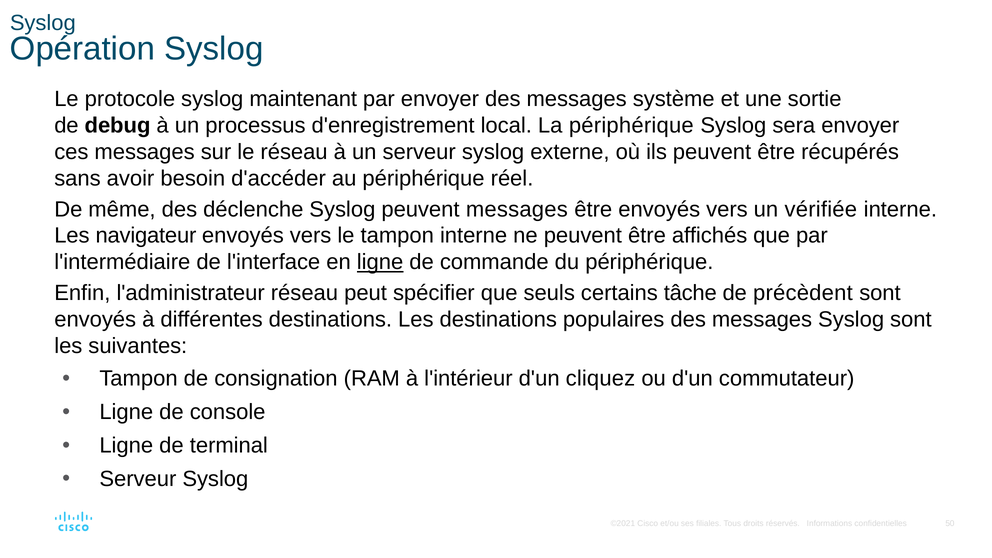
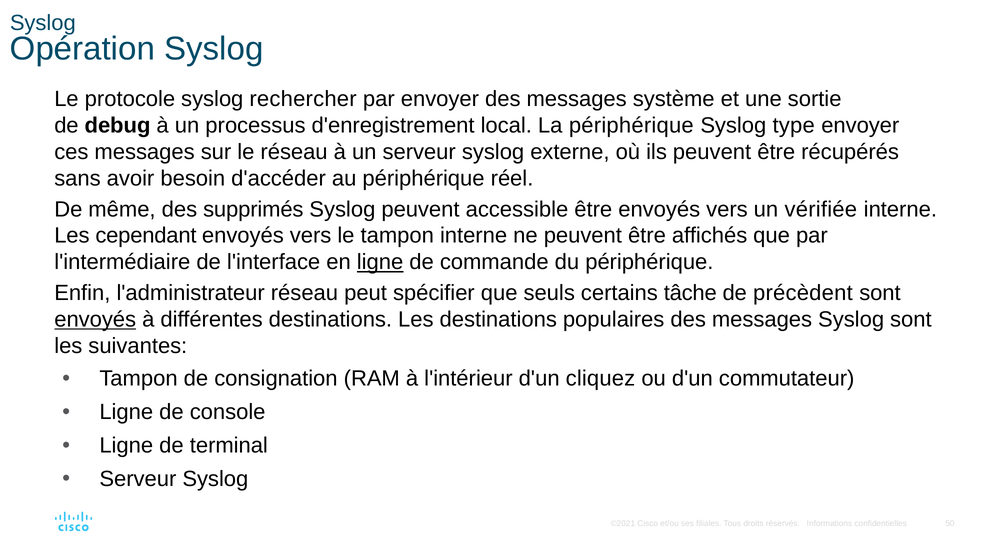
maintenant: maintenant -> rechercher (303, 99)
sera: sera -> type (794, 126)
déclenche: déclenche -> supprimés (253, 209)
peuvent messages: messages -> accessible (517, 209)
navigateur: navigateur -> cependant (146, 236)
envoyés underline: none -> present (95, 319)
